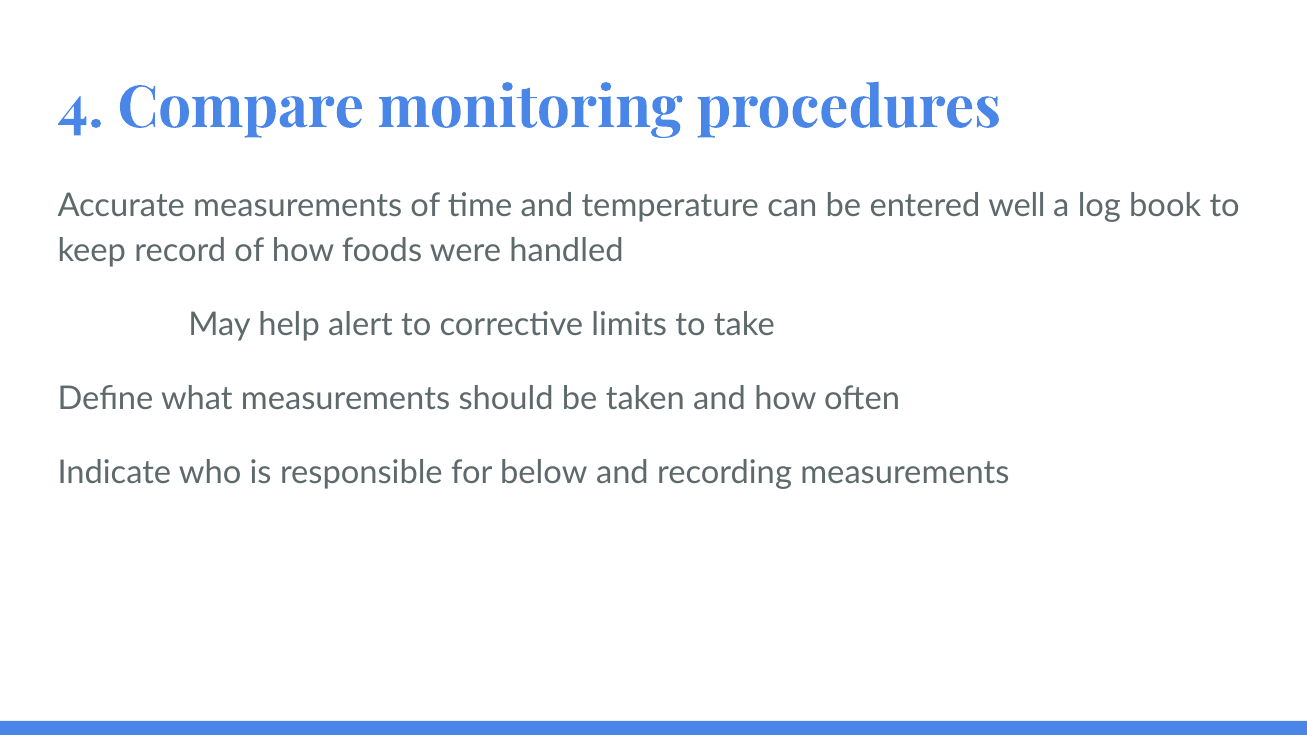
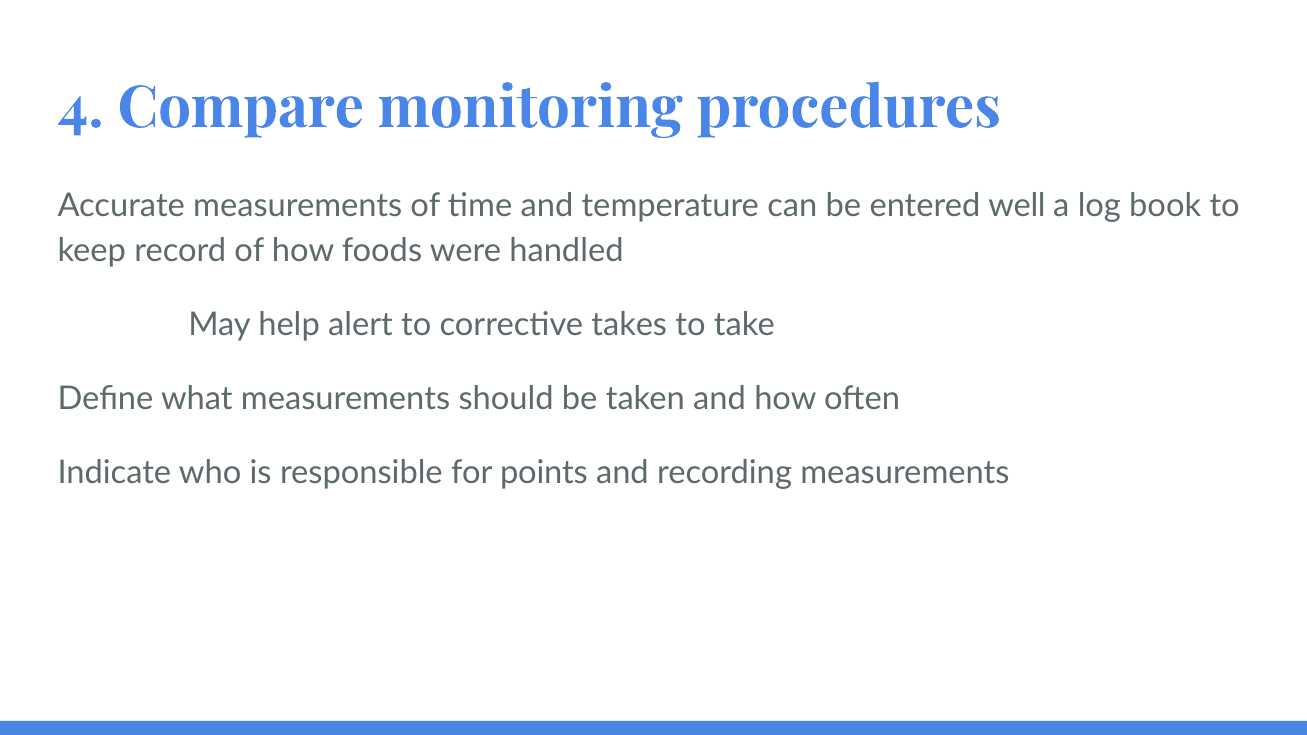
limits: limits -> takes (629, 325)
below: below -> points (544, 473)
